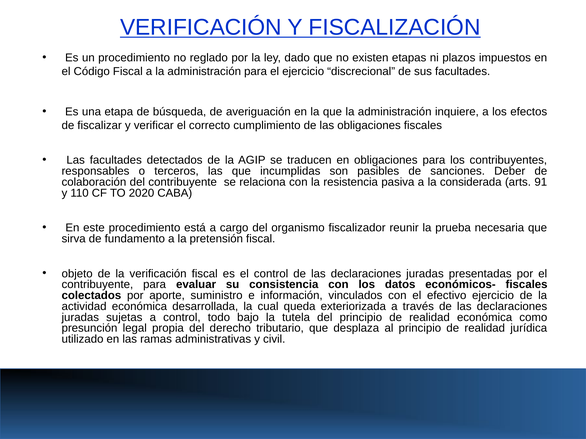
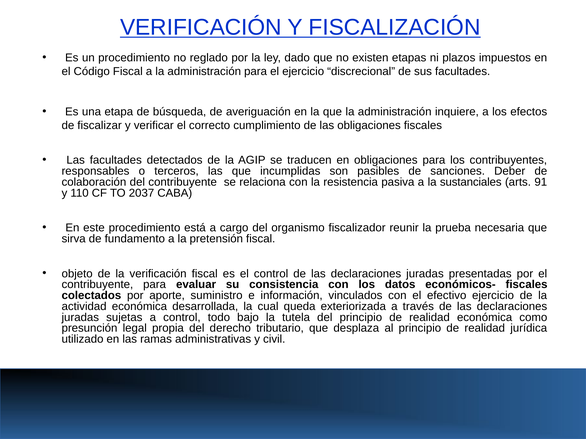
considerada: considerada -> sustanciales (471, 182)
2020: 2020 -> 2037 (142, 193)
